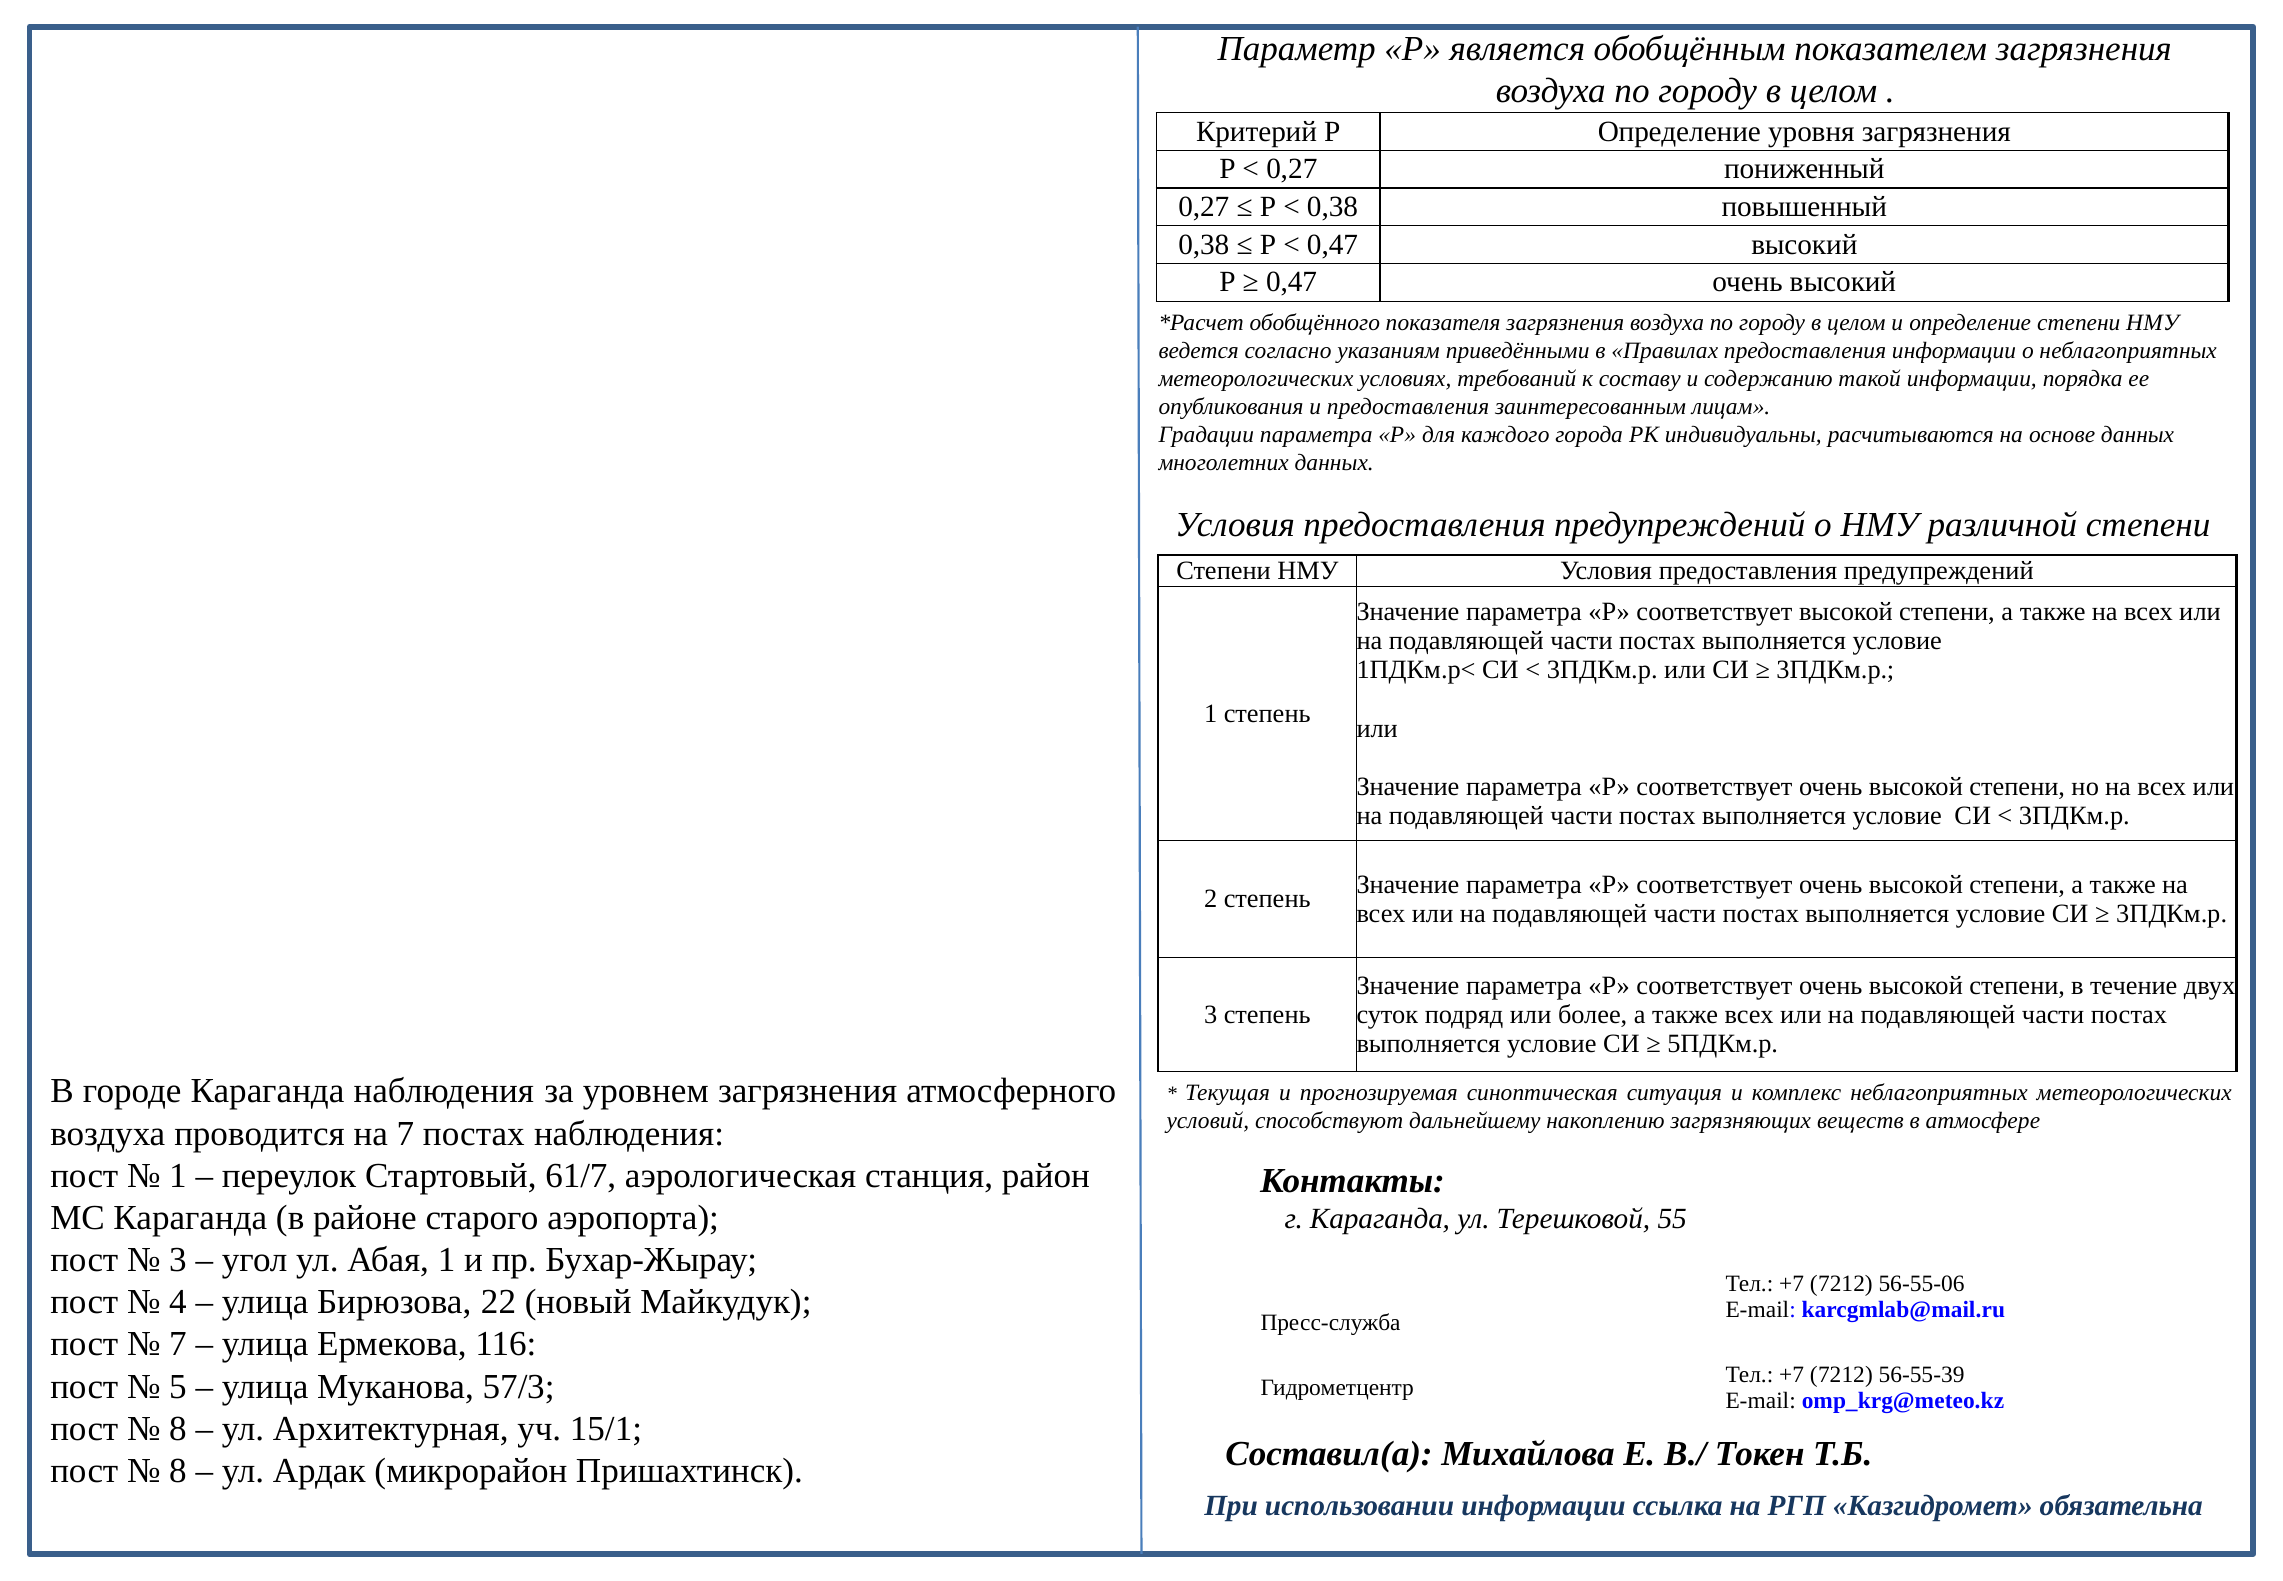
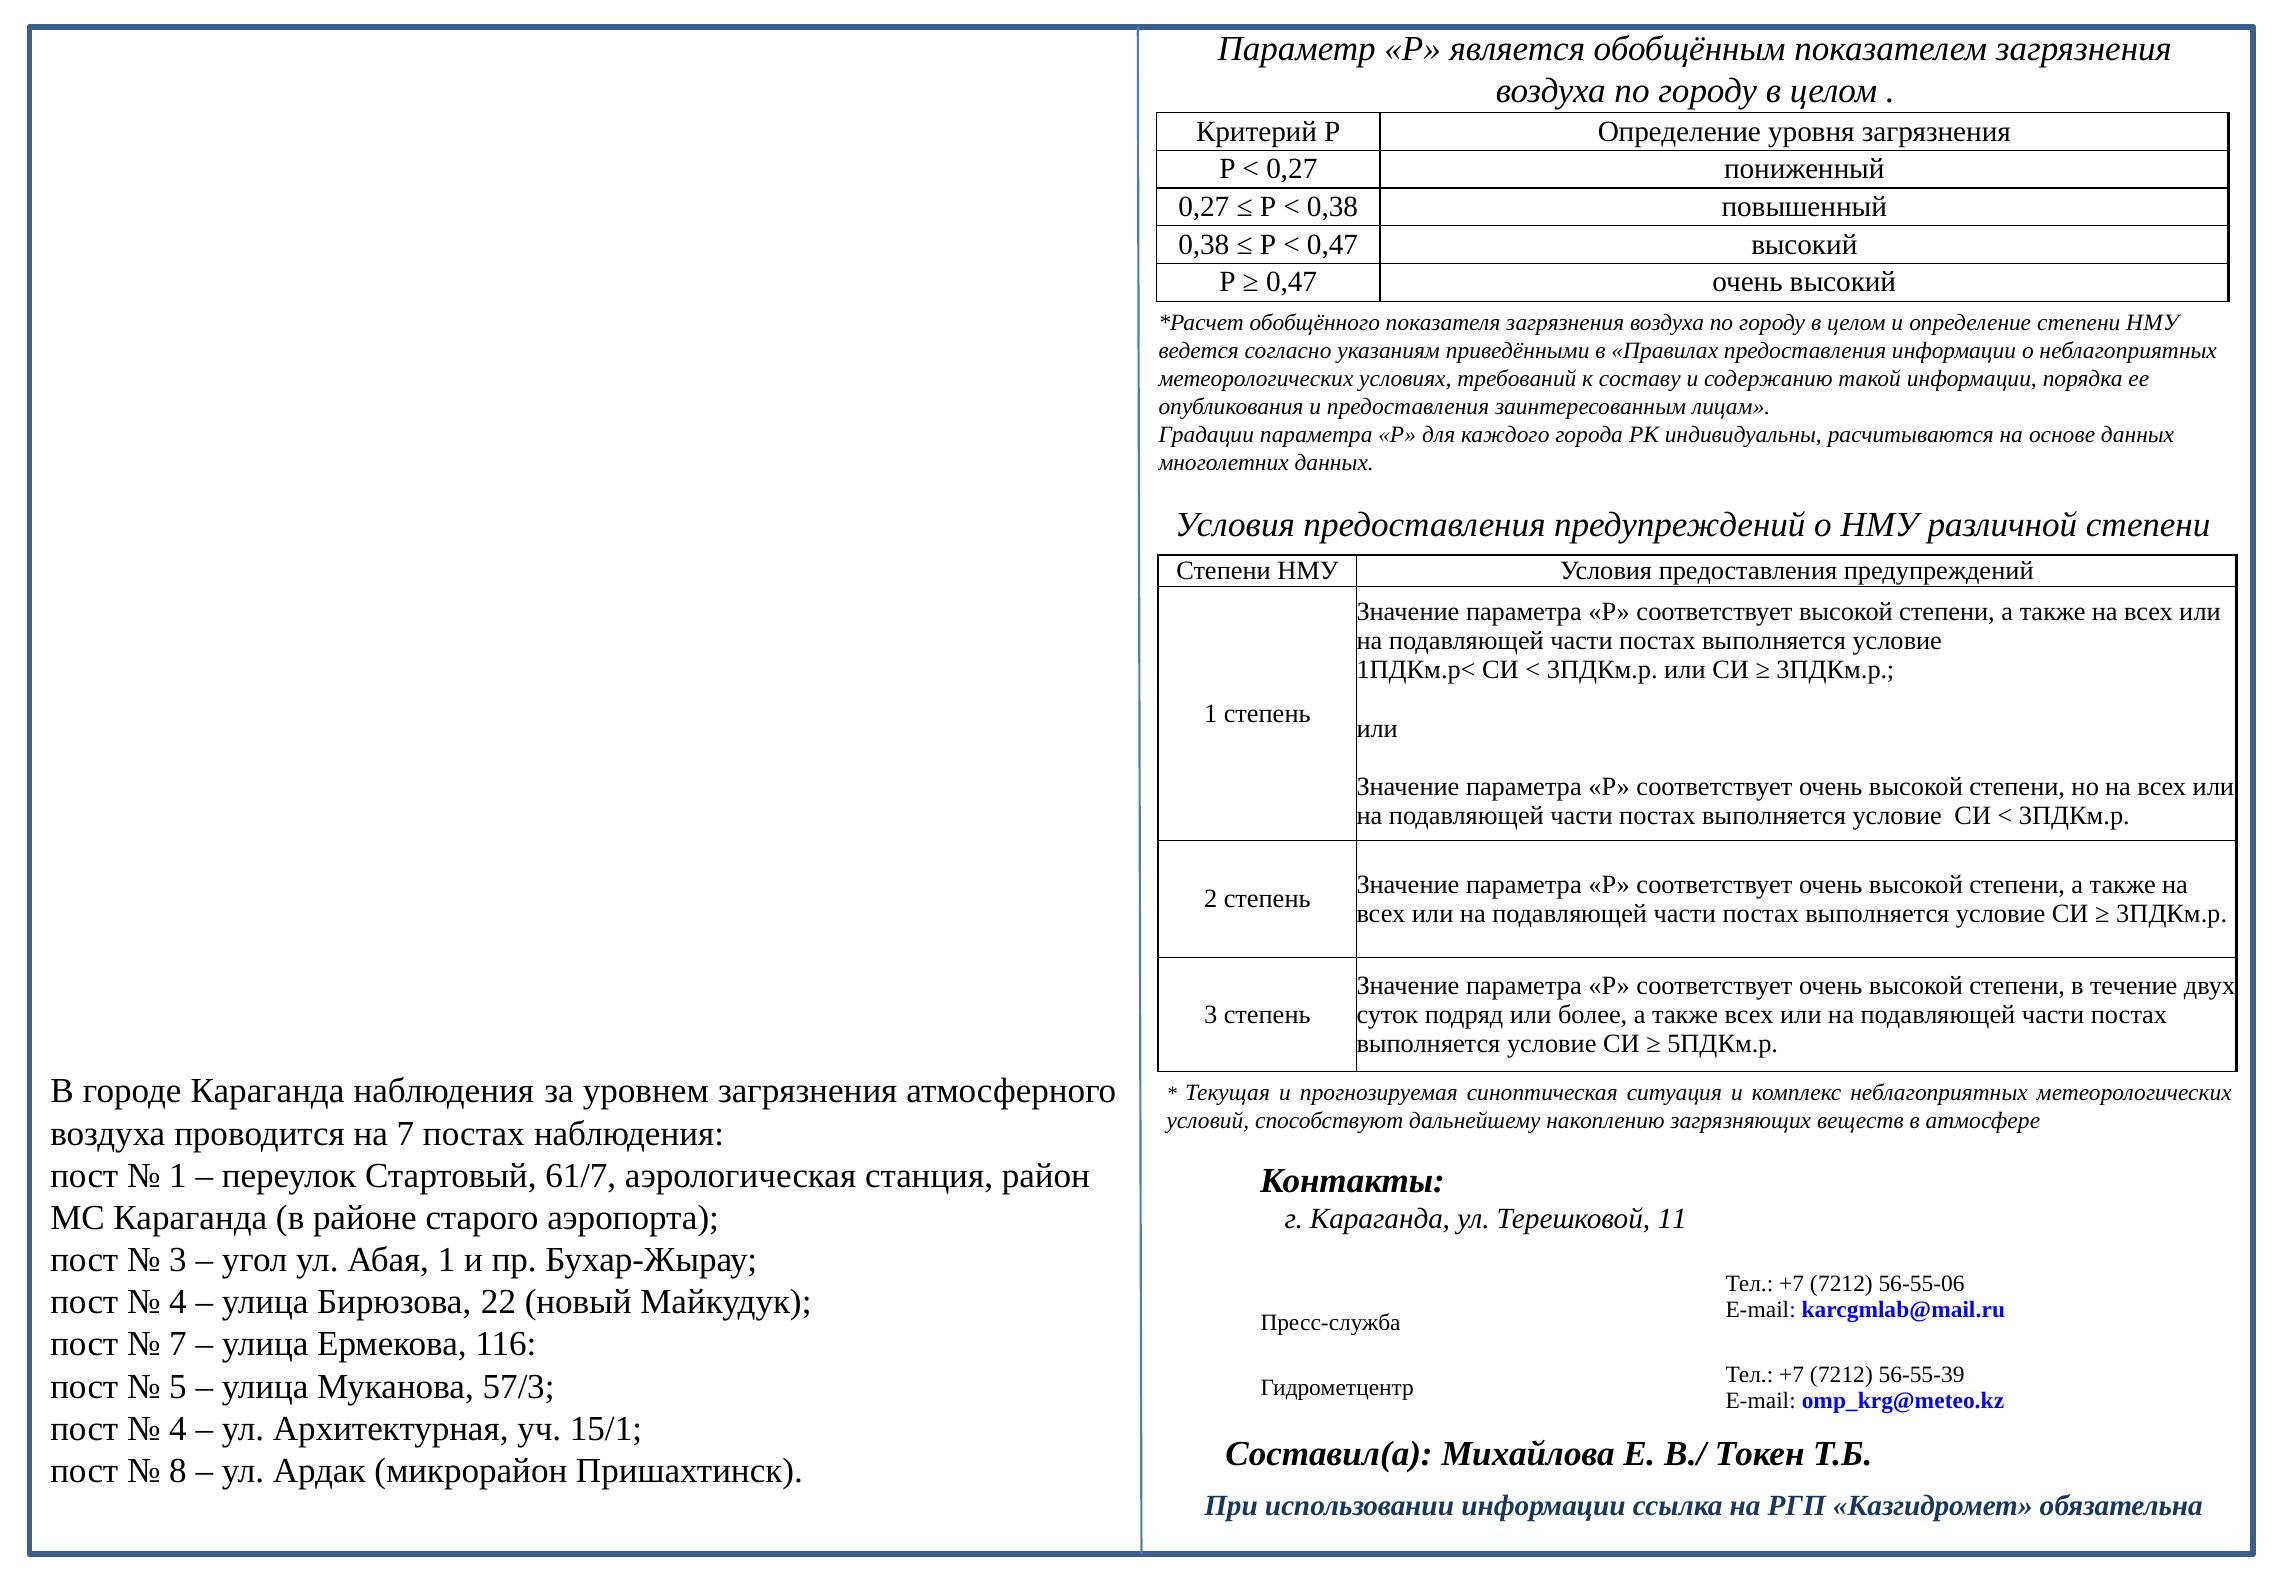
55: 55 -> 11 (1672, 1219)
8: 8 -> 4 (178, 1428)
